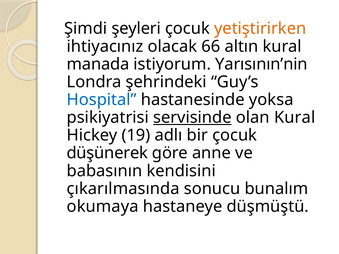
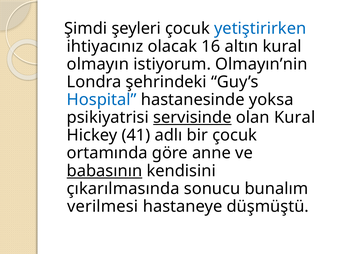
yetiştirirken colour: orange -> blue (260, 29)
66: 66 -> 16 (211, 46)
manada: manada -> olmayın (98, 64)
Yarısının’nin: Yarısının’nin -> Olmayın’nin (261, 64)
19: 19 -> 41 (136, 135)
düşünerek: düşünerek -> ortamında (107, 153)
babasının underline: none -> present (104, 171)
okumaya: okumaya -> verilmesi (103, 207)
